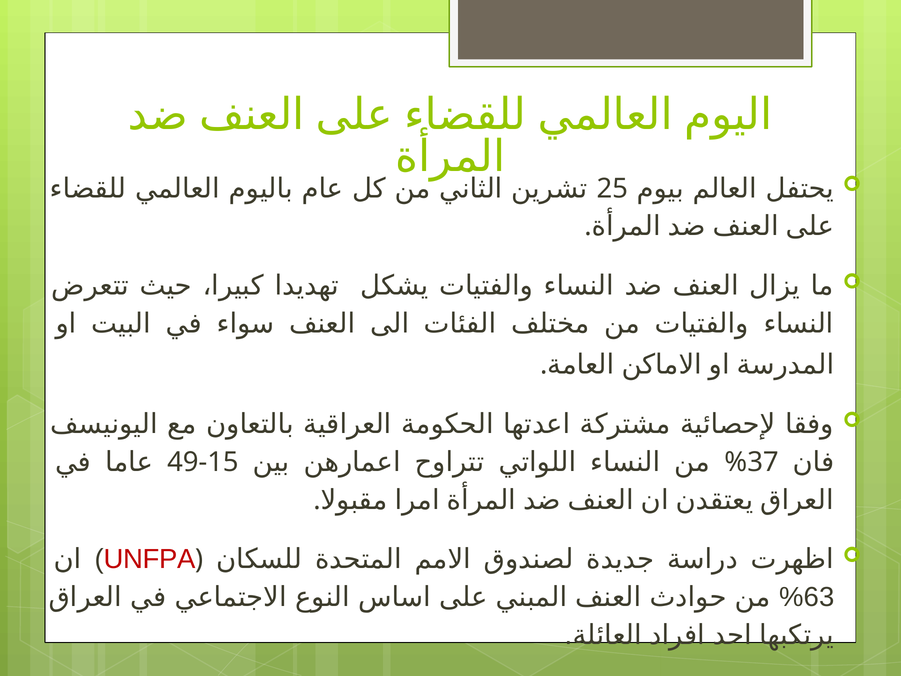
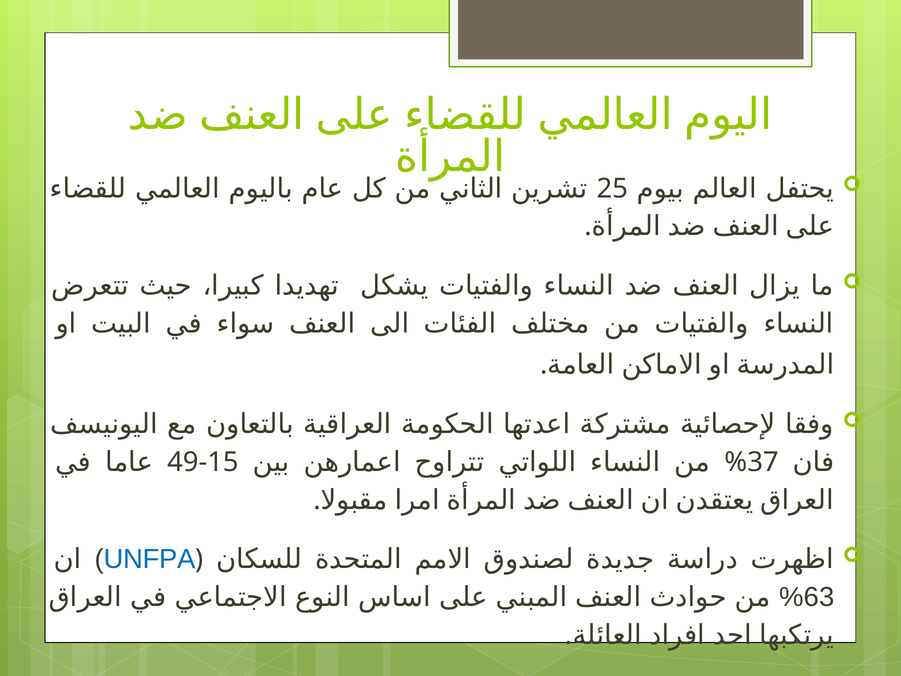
UNFPA colour: red -> blue (150, 559)
